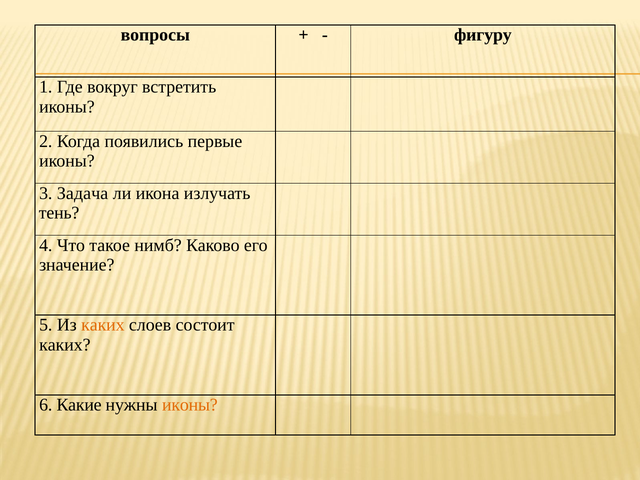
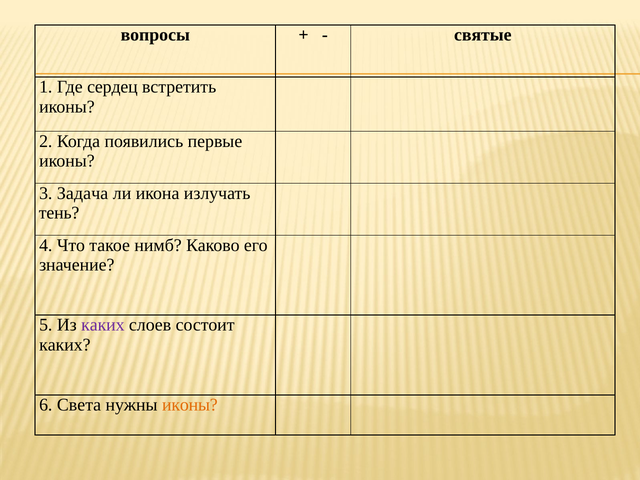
фигуру: фигуру -> святые (483, 35)
вокруг: вокруг -> сердец (112, 87)
каких colour: orange -> purple (103, 325)
Какие: Какие -> Света (79, 405)
